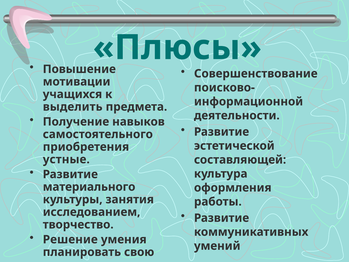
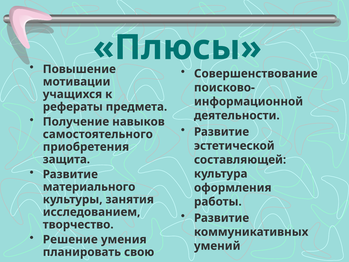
выделить: выделить -> рефераты (73, 107)
устные: устные -> защита (66, 159)
